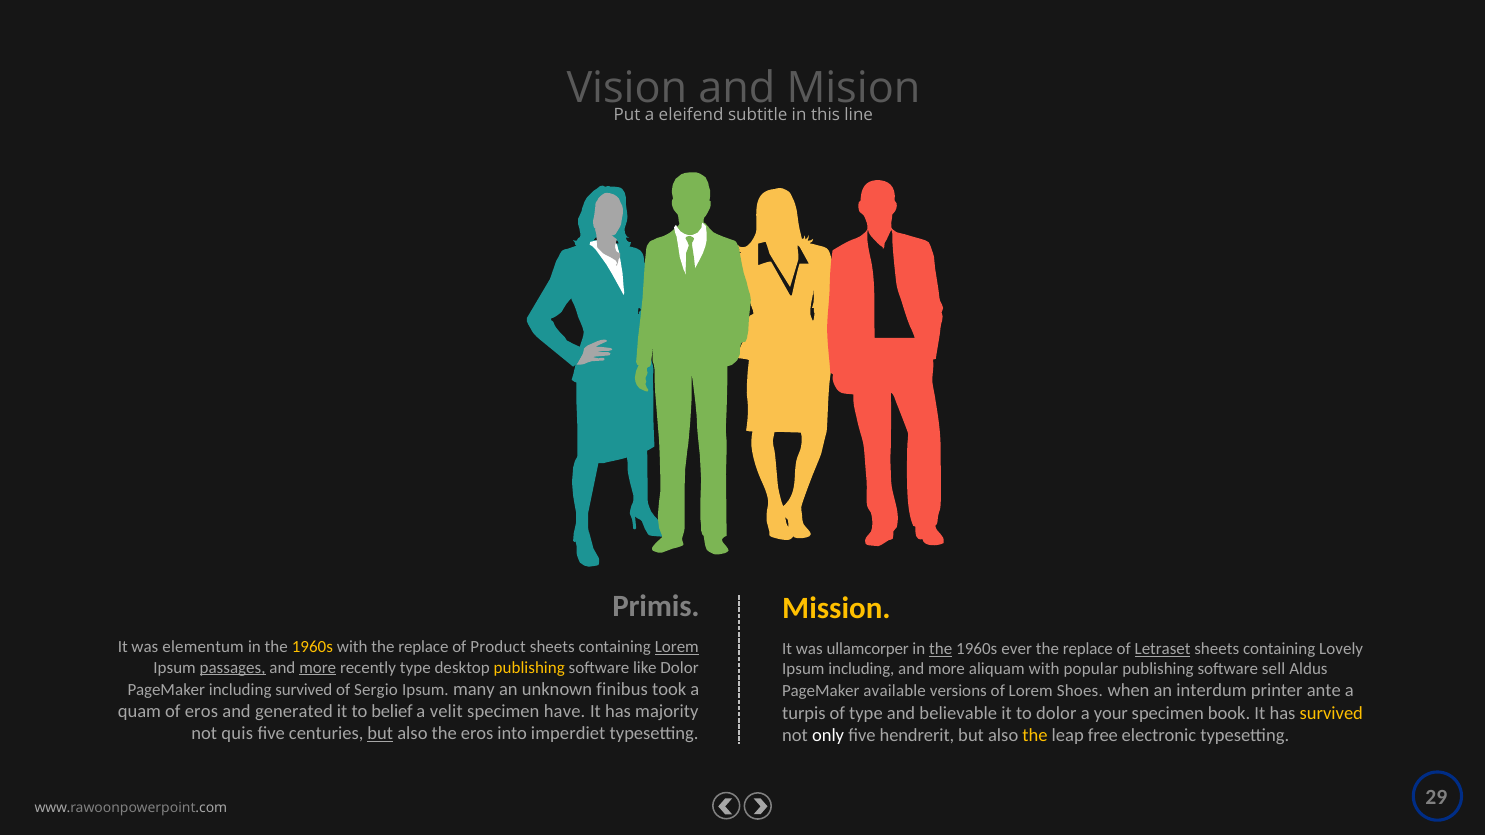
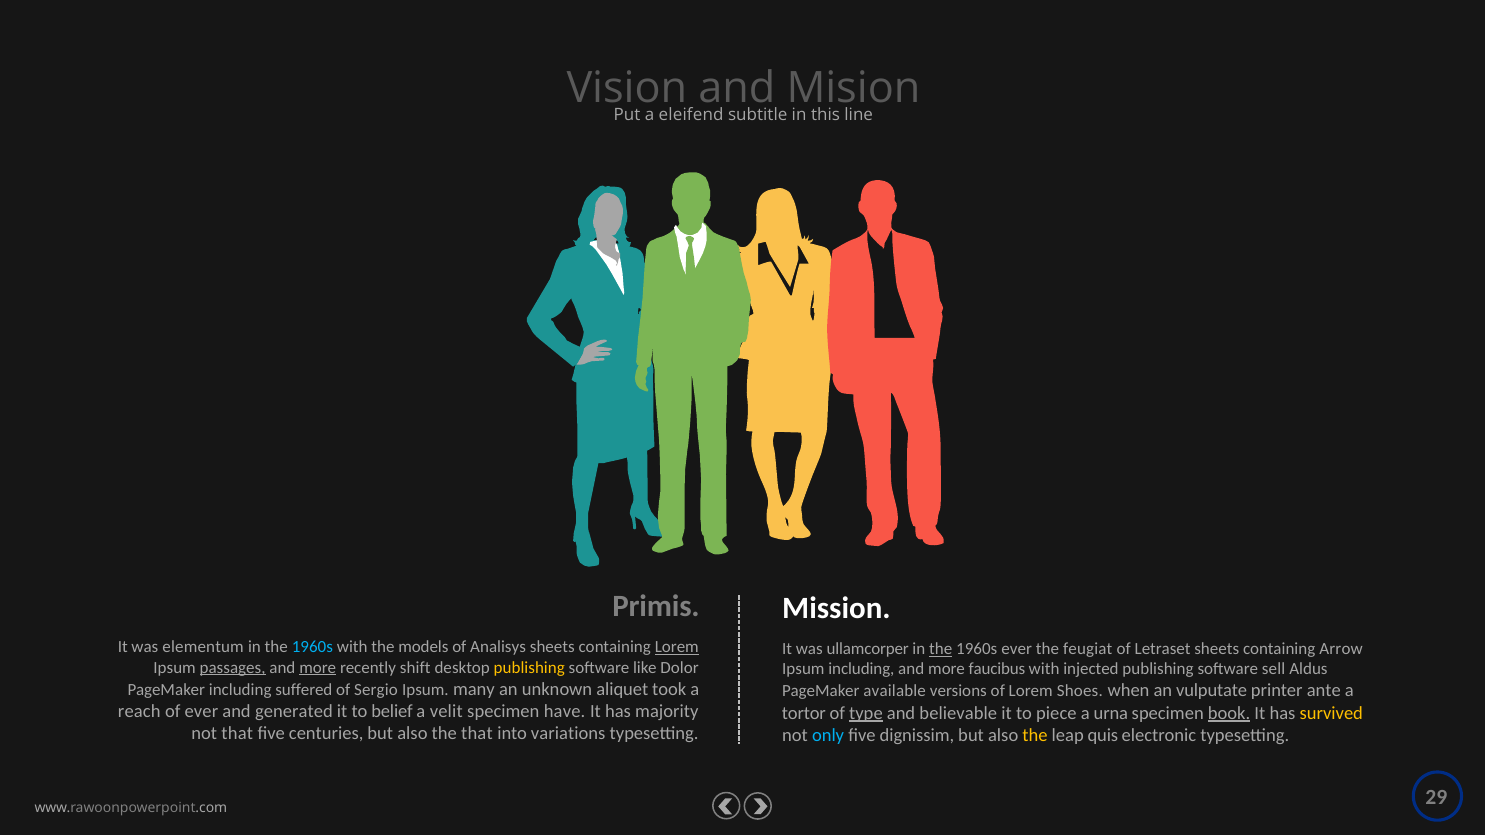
Mission colour: yellow -> white (836, 608)
1960s colour: yellow -> light blue (312, 647)
with the replace: replace -> models (423, 647)
Product: Product -> Analisys (498, 647)
replace: replace -> feugiat (1088, 649)
Letraset underline: present -> none (1163, 649)
Lovely: Lovely -> Arrow (1341, 649)
recently type: type -> shift (415, 668)
aliquam: aliquam -> faucibus (997, 670)
popular: popular -> injected (1091, 670)
including survived: survived -> suffered (304, 690)
finibus: finibus -> aliquet (622, 689)
interdum: interdum -> vulputate (1212, 691)
quam: quam -> reach (139, 711)
of eros: eros -> ever (201, 711)
turpis: turpis -> tortor (804, 713)
type underline: none -> present (866, 713)
to dolor: dolor -> piece (1056, 713)
your: your -> urna (1111, 713)
book underline: none -> present (1229, 713)
not quis: quis -> that (237, 734)
but underline: present -> none (380, 734)
the eros: eros -> that (477, 734)
imperdiet: imperdiet -> variations (568, 734)
only colour: white -> light blue (828, 736)
hendrerit: hendrerit -> dignissim (917, 736)
free: free -> quis (1103, 736)
